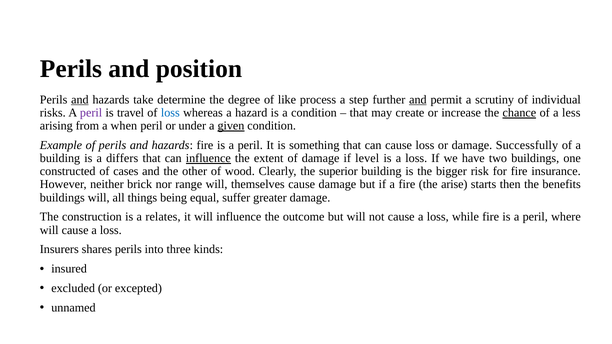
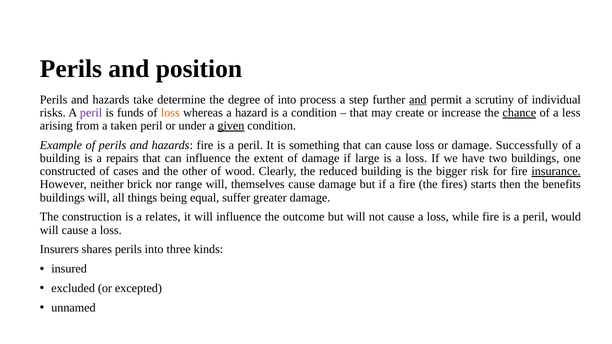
and underline: present -> none (80, 100)
of like: like -> into (287, 100)
travel: travel -> funds (131, 113)
loss colour: blue -> orange (170, 113)
when: when -> taken (124, 126)
differs: differs -> repairs (122, 158)
influence underline: present -> none (208, 158)
level: level -> large (367, 158)
superior: superior -> reduced (338, 172)
insurance underline: none -> present (556, 172)
arise: arise -> fires (454, 185)
where: where -> would (566, 217)
